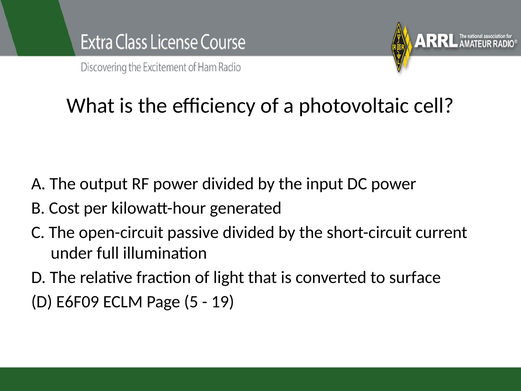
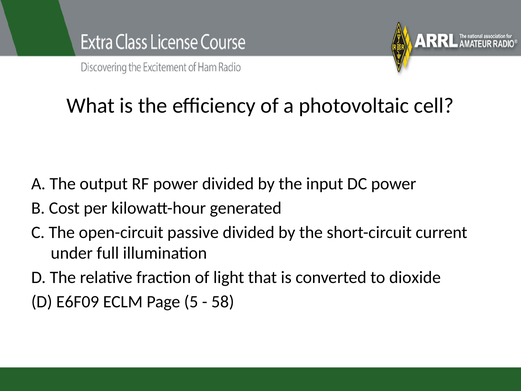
surface: surface -> dioxide (415, 277)
19: 19 -> 58 (223, 302)
